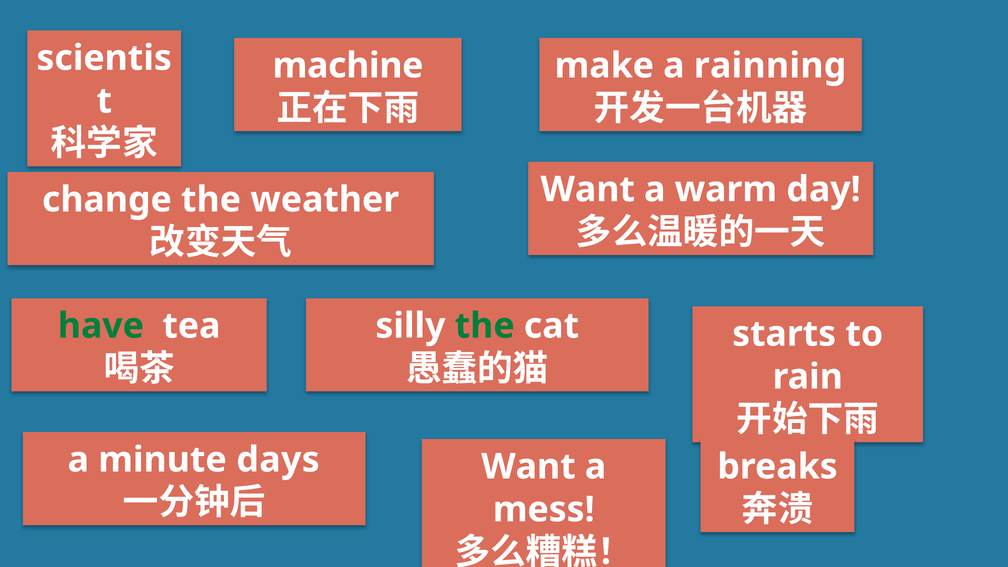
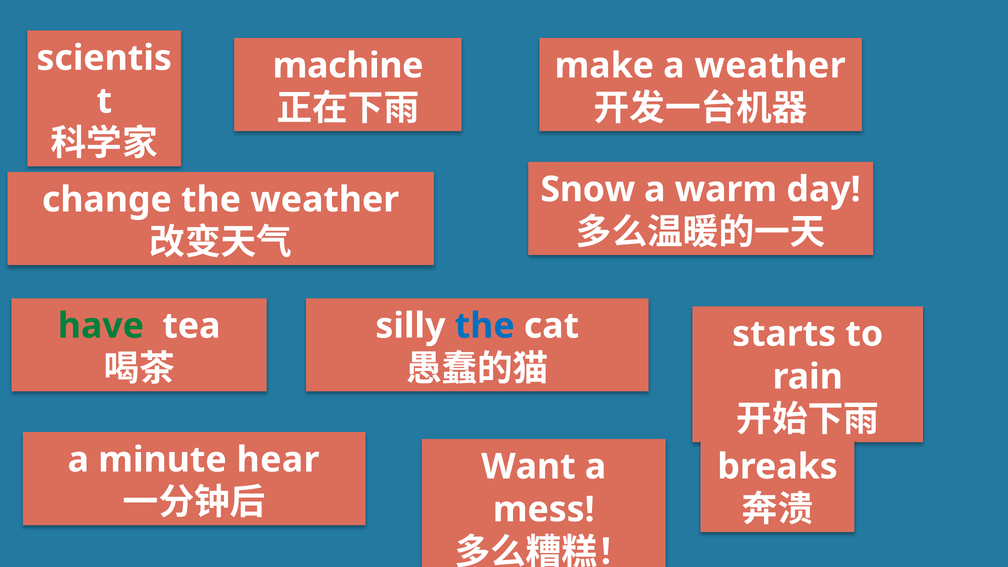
a rainning: rainning -> weather (770, 66)
Want: Want -> Snow (588, 189)
the colour: green -> blue (485, 326)
days: days -> hear (278, 460)
